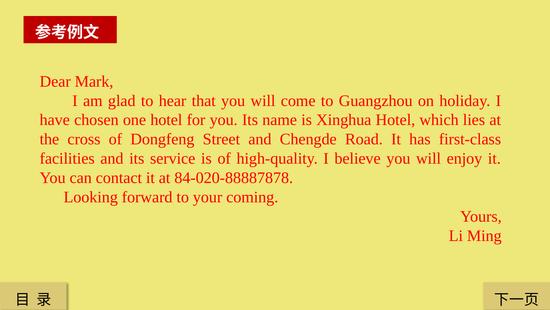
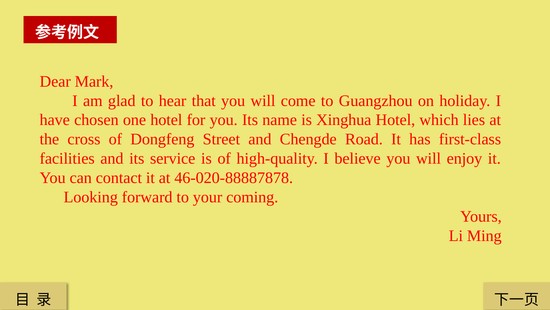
84-020-88887878: 84-020-88887878 -> 46-020-88887878 (234, 178)
